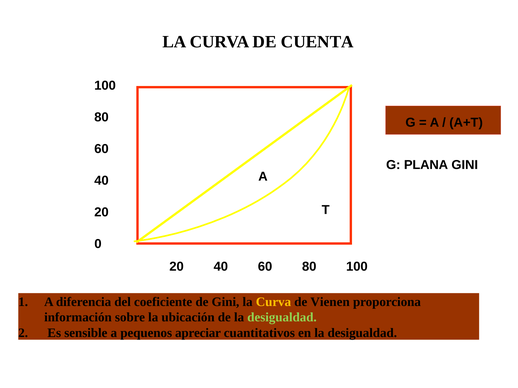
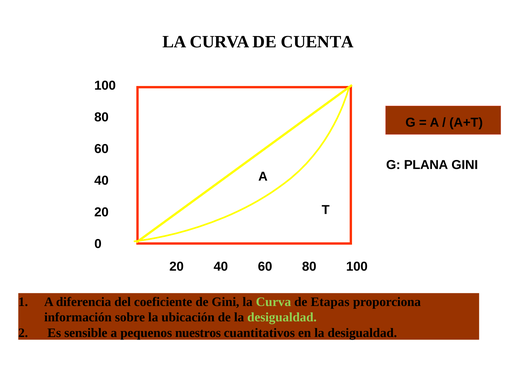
Curva colour: yellow -> light green (273, 302)
Vienen: Vienen -> Etapas (330, 302)
apreciar: apreciar -> nuestros (198, 333)
